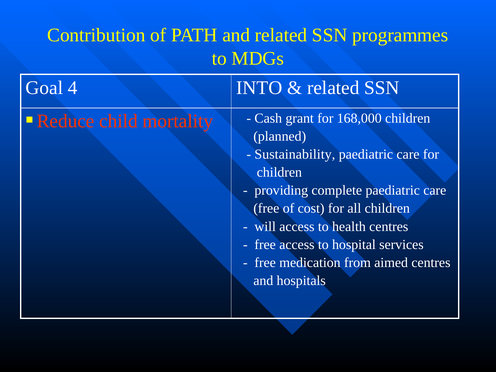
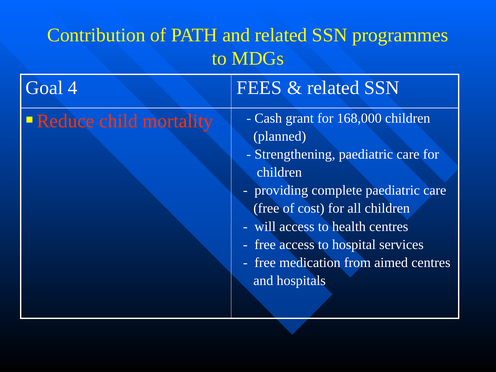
INTO: INTO -> FEES (259, 88)
Sustainability: Sustainability -> Strengthening (295, 154)
